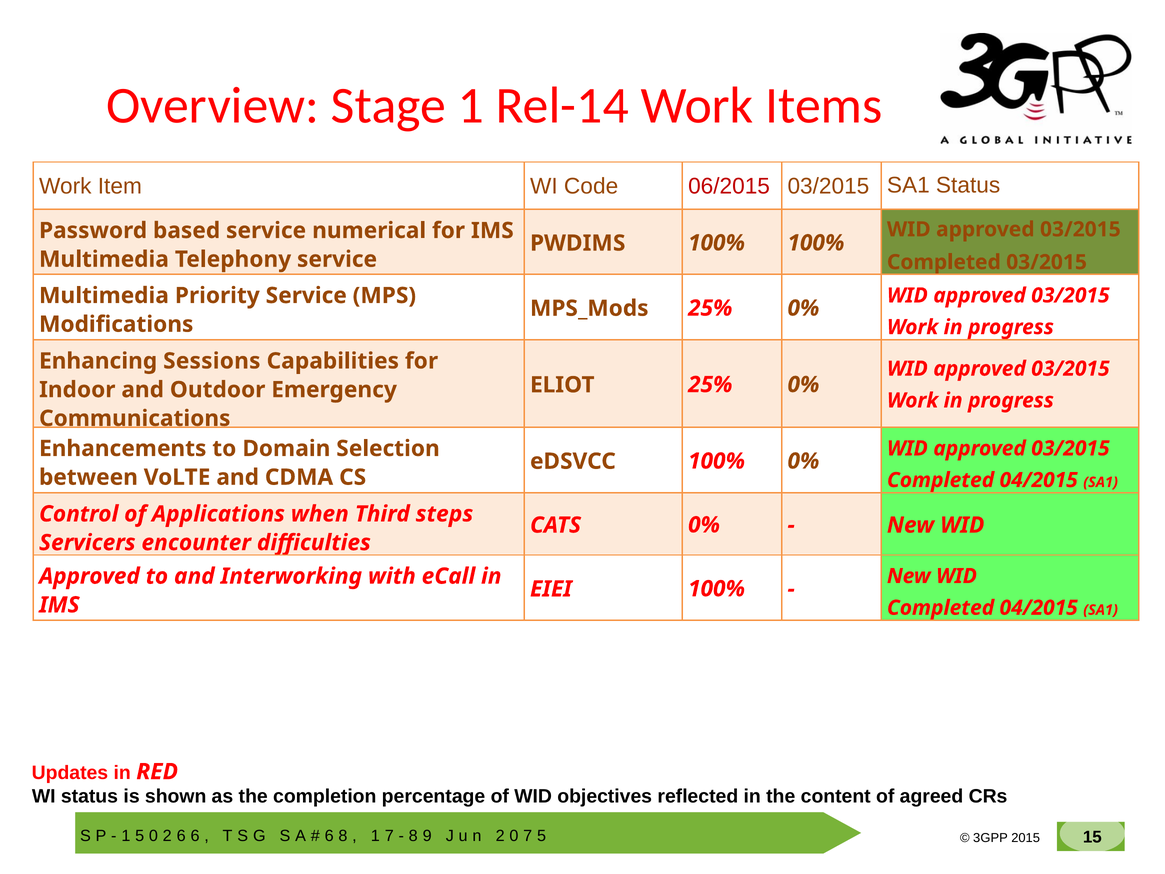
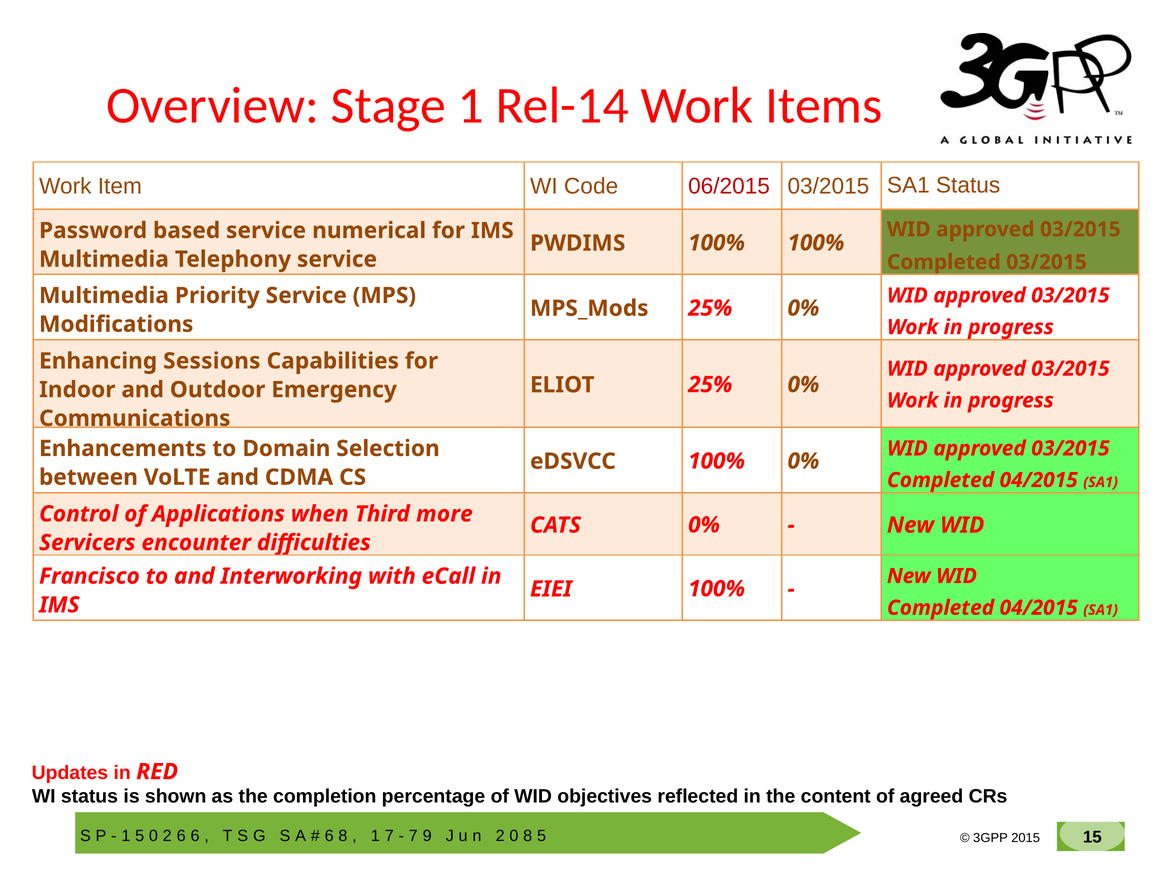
steps: steps -> more (444, 514)
Approved: Approved -> Francisco (89, 576)
8: 8 -> 7 (413, 836)
7: 7 -> 8 (528, 836)
